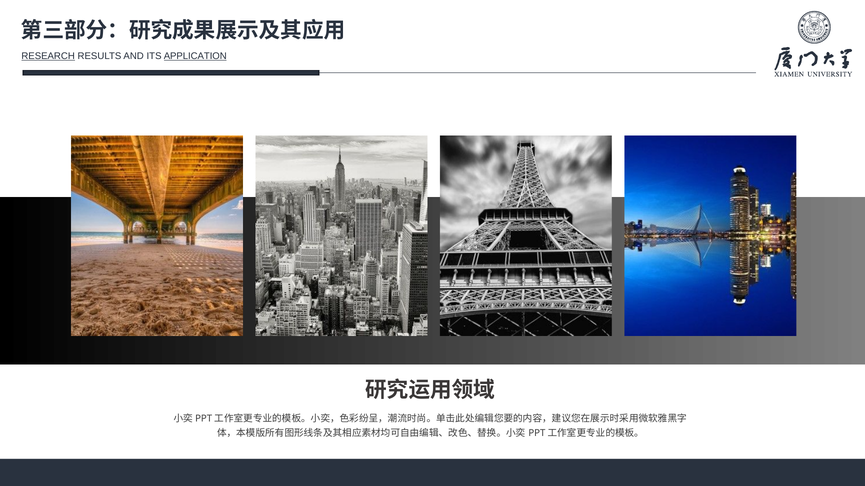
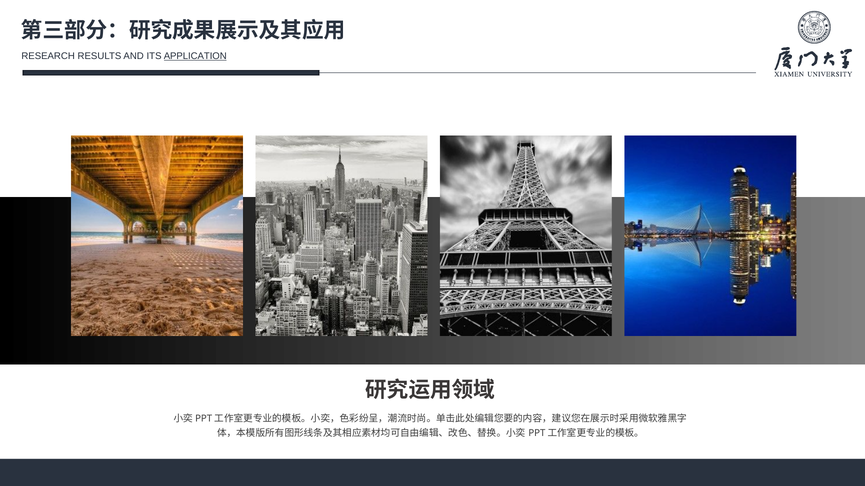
RESEARCH underline: present -> none (48, 56)
